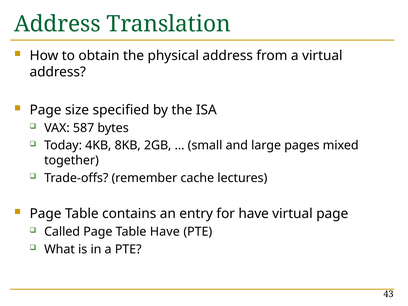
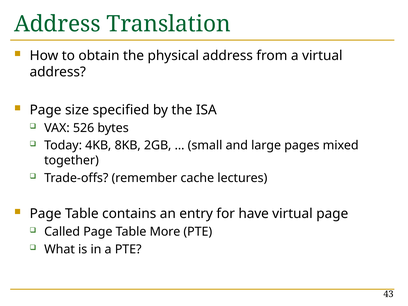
587: 587 -> 526 (84, 128)
Table Have: Have -> More (165, 232)
